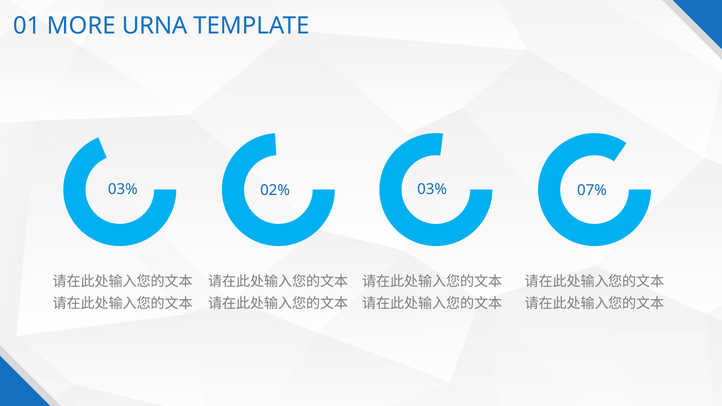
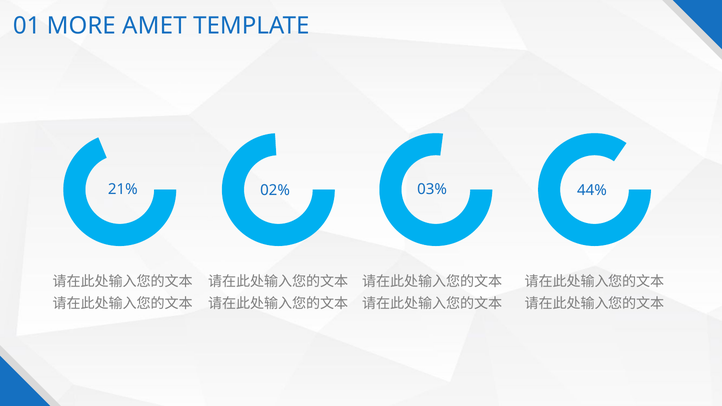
URNA: URNA -> AMET (154, 26)
03%: 03% -> 21% (123, 189)
07%: 07% -> 44% (592, 190)
